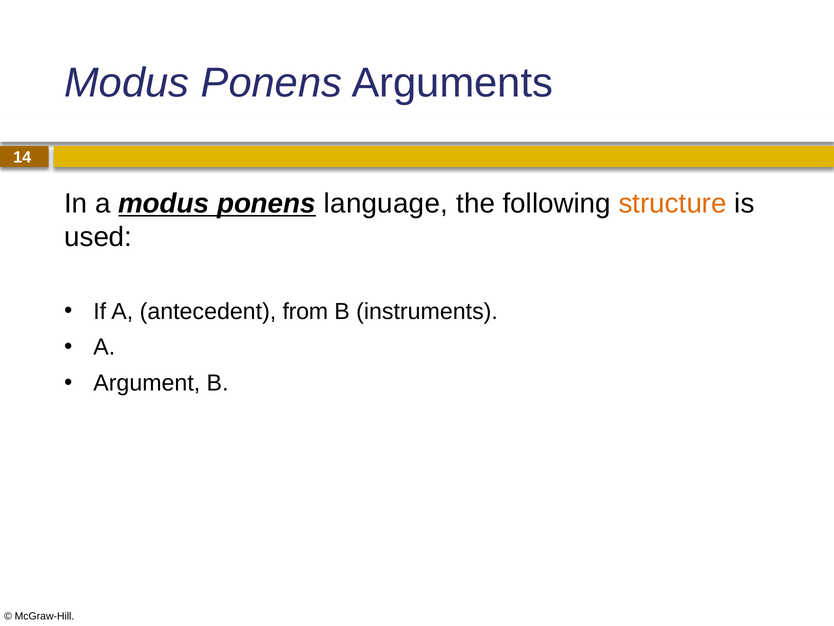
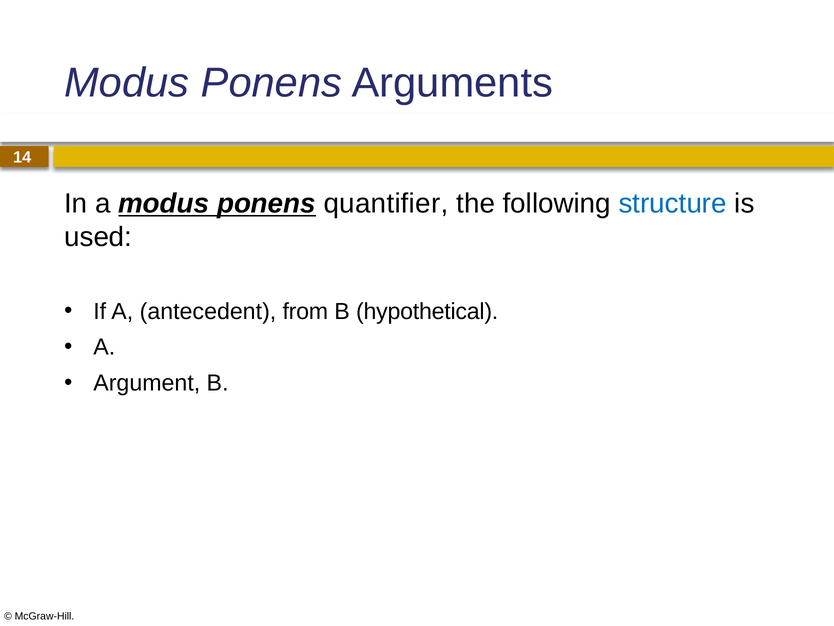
language: language -> quantifier (386, 203)
structure colour: orange -> blue (673, 203)
instruments: instruments -> hypothetical (427, 311)
